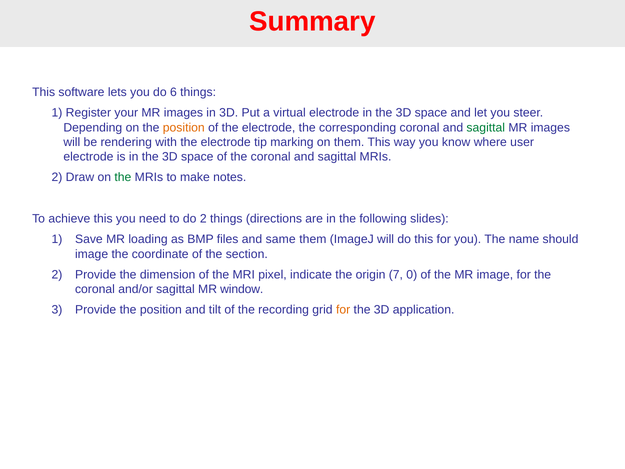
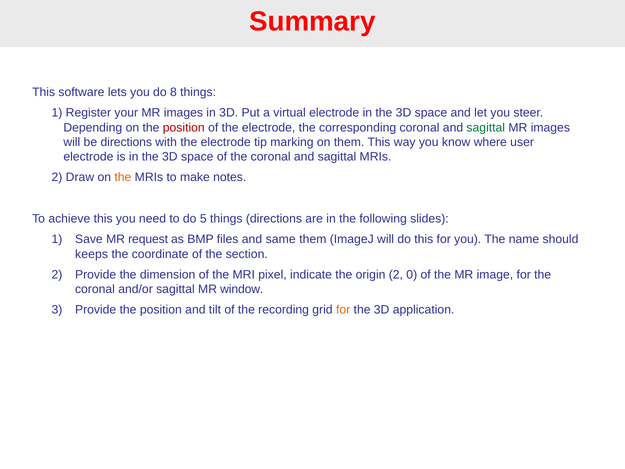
6: 6 -> 8 (173, 92)
position colour: orange -> red (184, 127)
be rendering: rendering -> directions (126, 142)
the colour: green -> orange (123, 177)
do 2: 2 -> 5 (203, 219)
loading: loading -> request (148, 239)
image: image -> keeps (92, 254)
origin 7: 7 -> 2 (396, 275)
